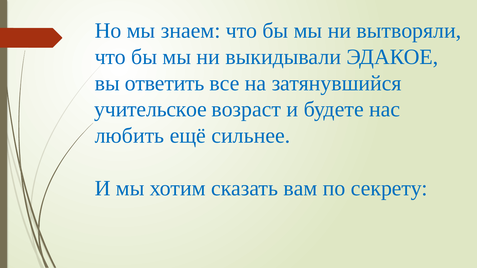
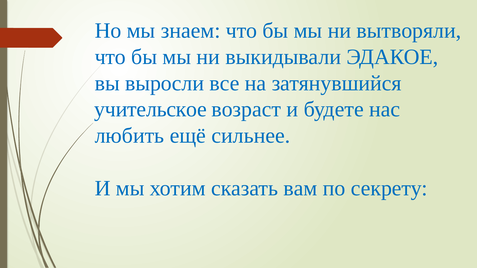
ответить: ответить -> выросли (165, 83)
